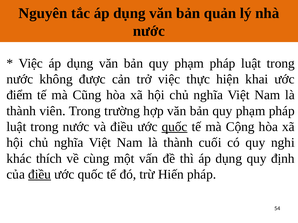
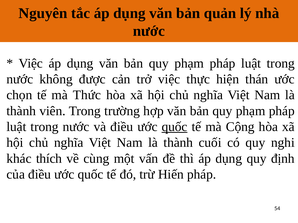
khai: khai -> thán (257, 79)
điểm: điểm -> chọn (19, 95)
Cũng: Cũng -> Thức (87, 95)
điều underline: present -> none (40, 175)
